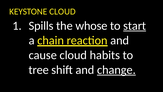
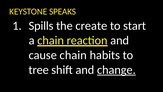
KEYSTONE CLOUD: CLOUD -> SPEAKS (63, 12)
whose: whose -> create (91, 26)
start underline: present -> none (135, 26)
cause cloud: cloud -> chain (73, 55)
